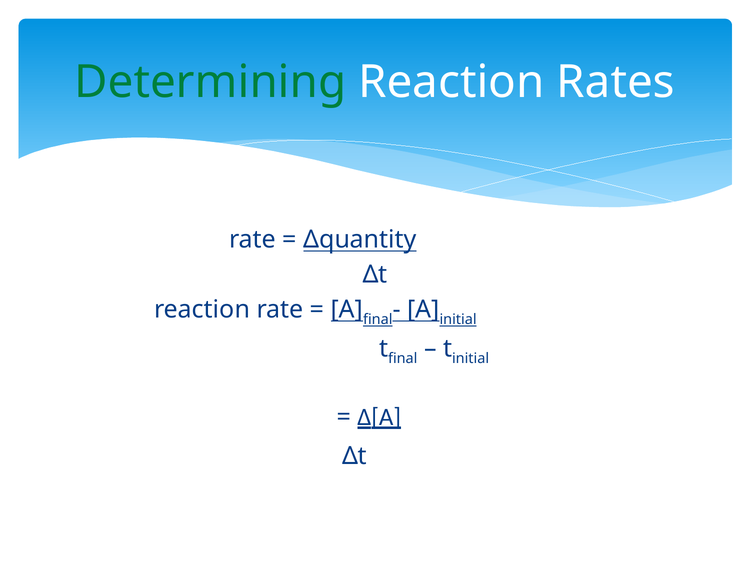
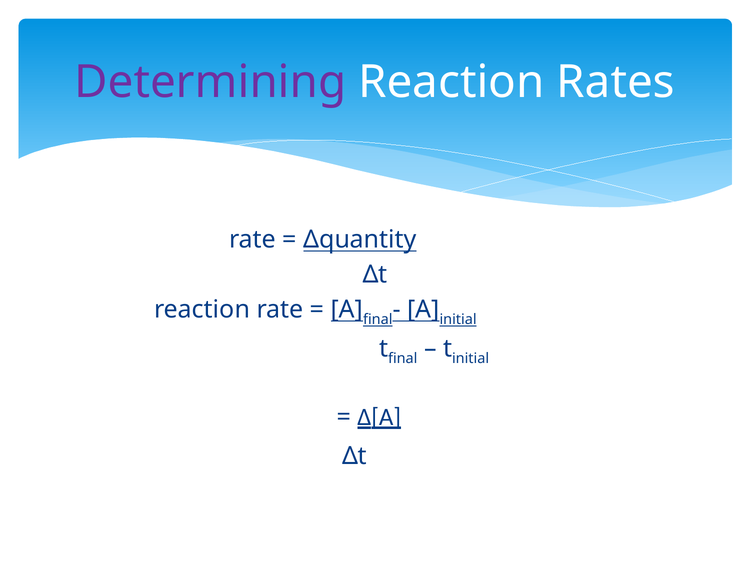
Determining colour: green -> purple (210, 82)
